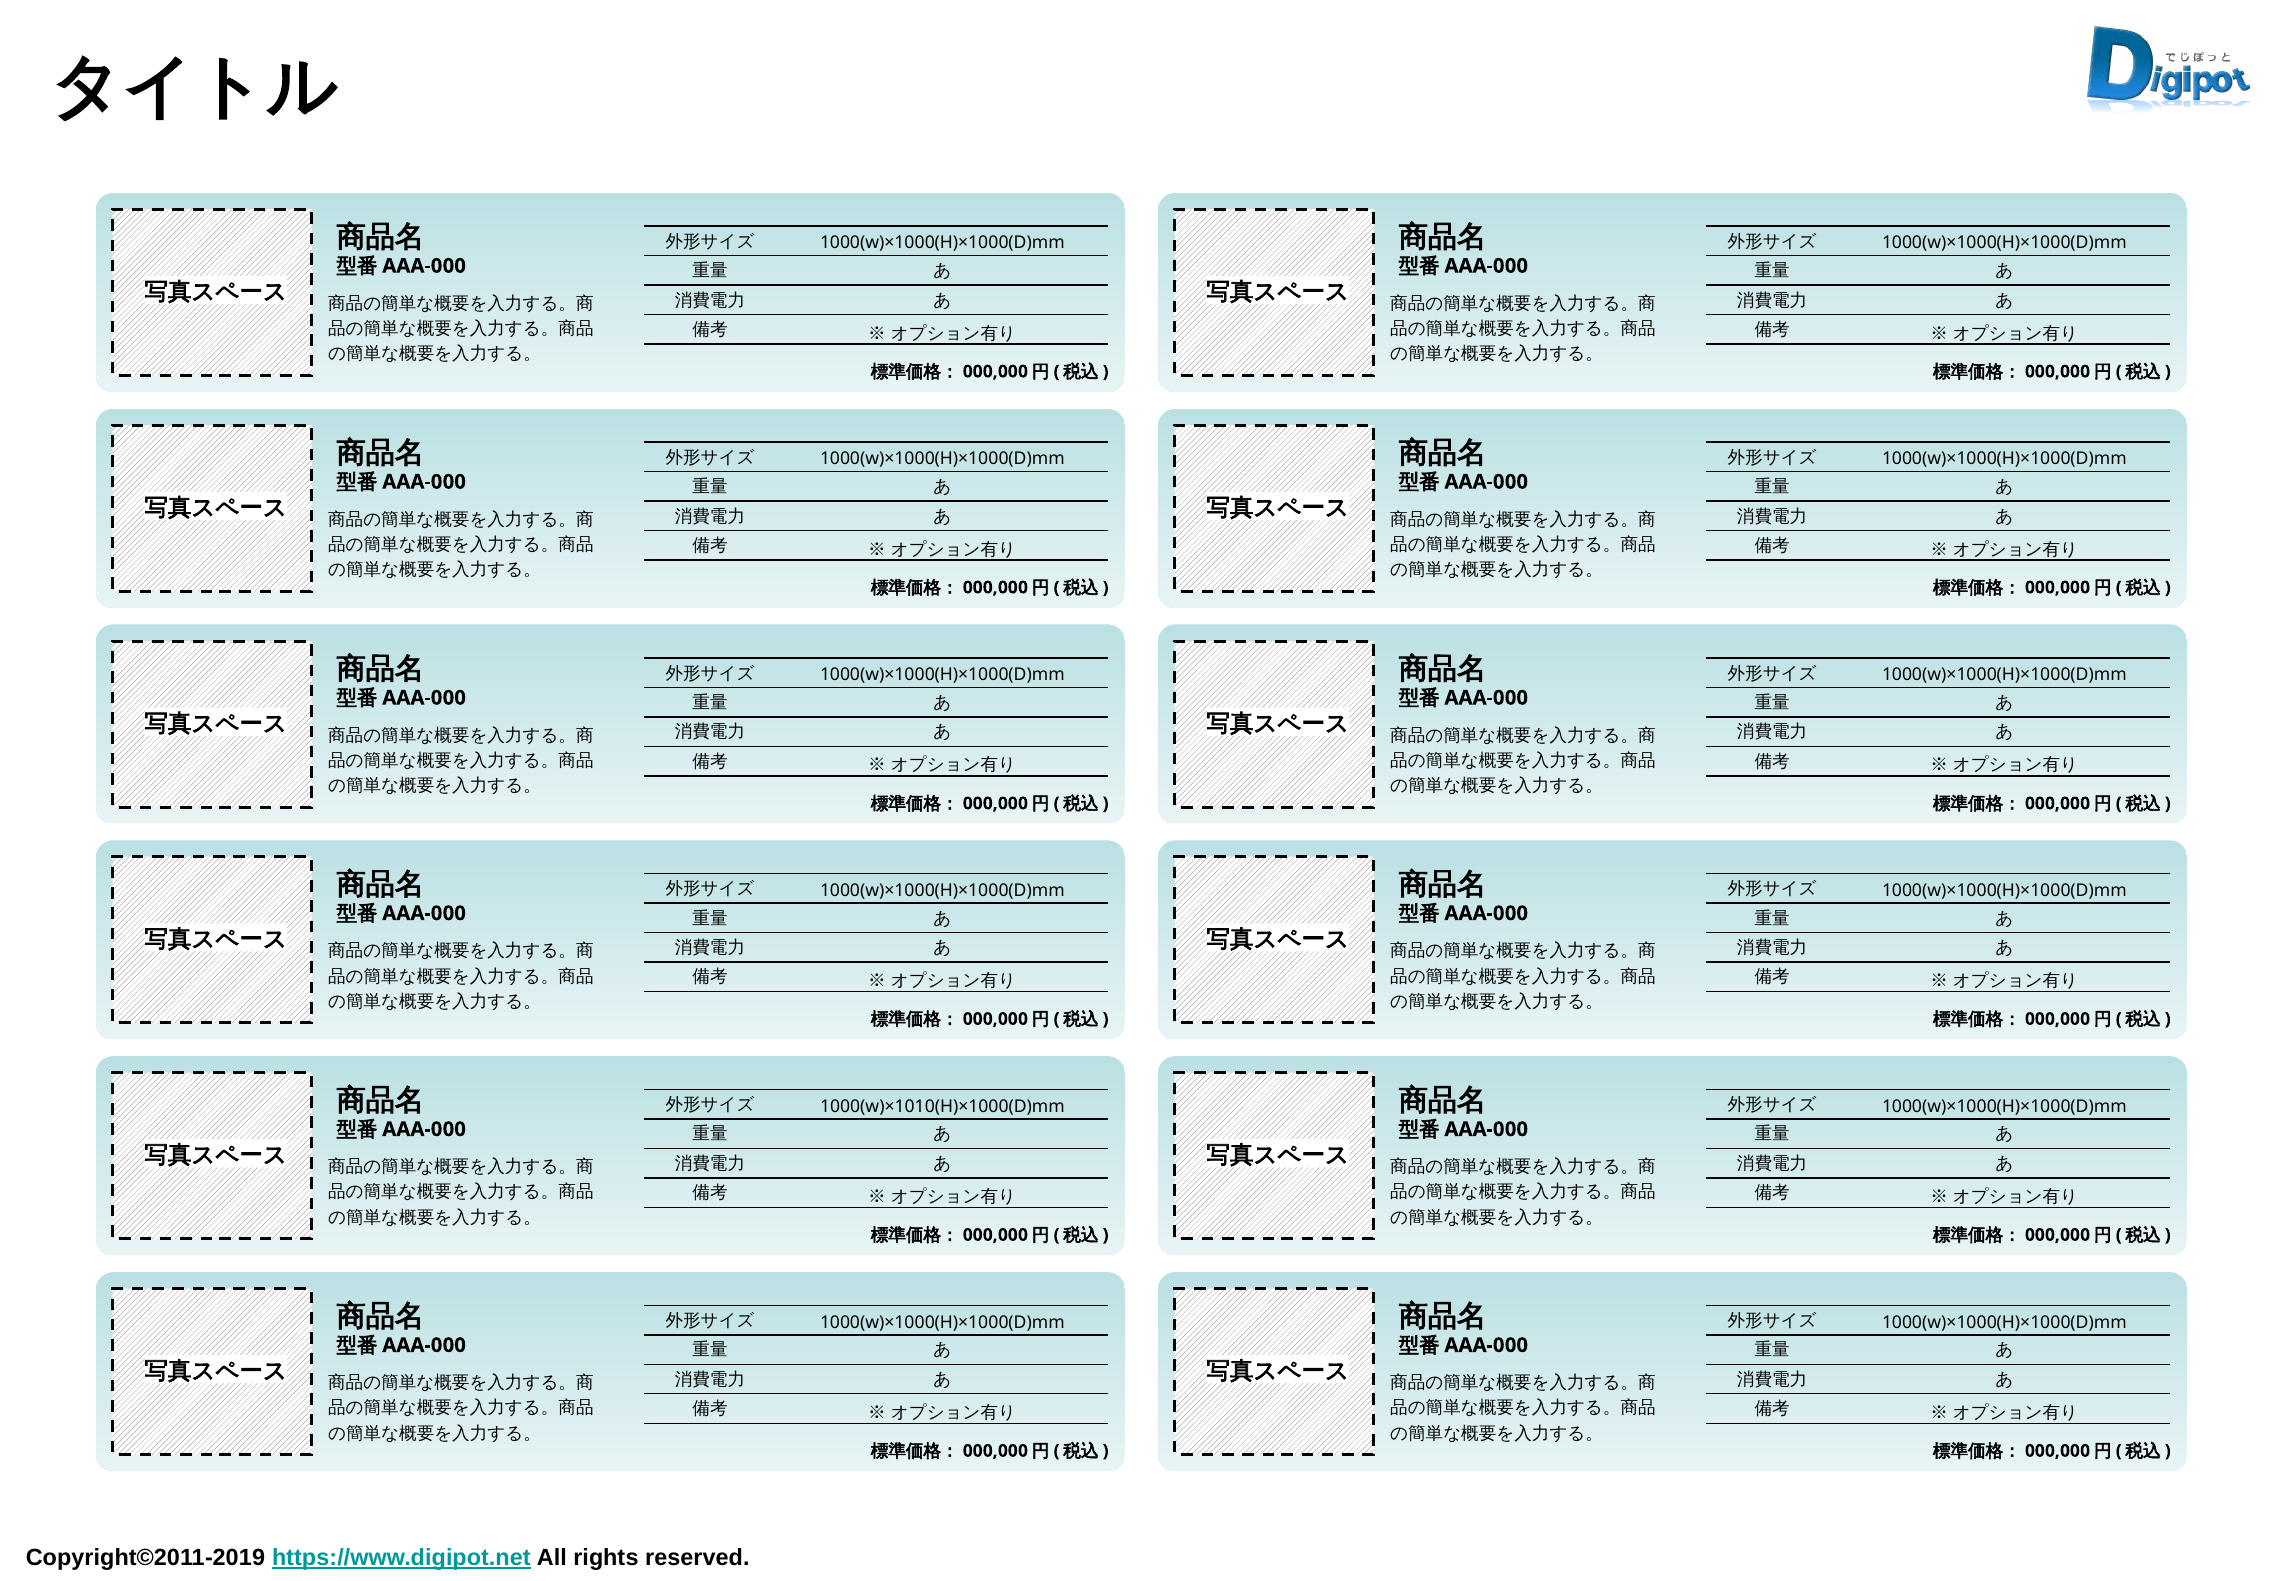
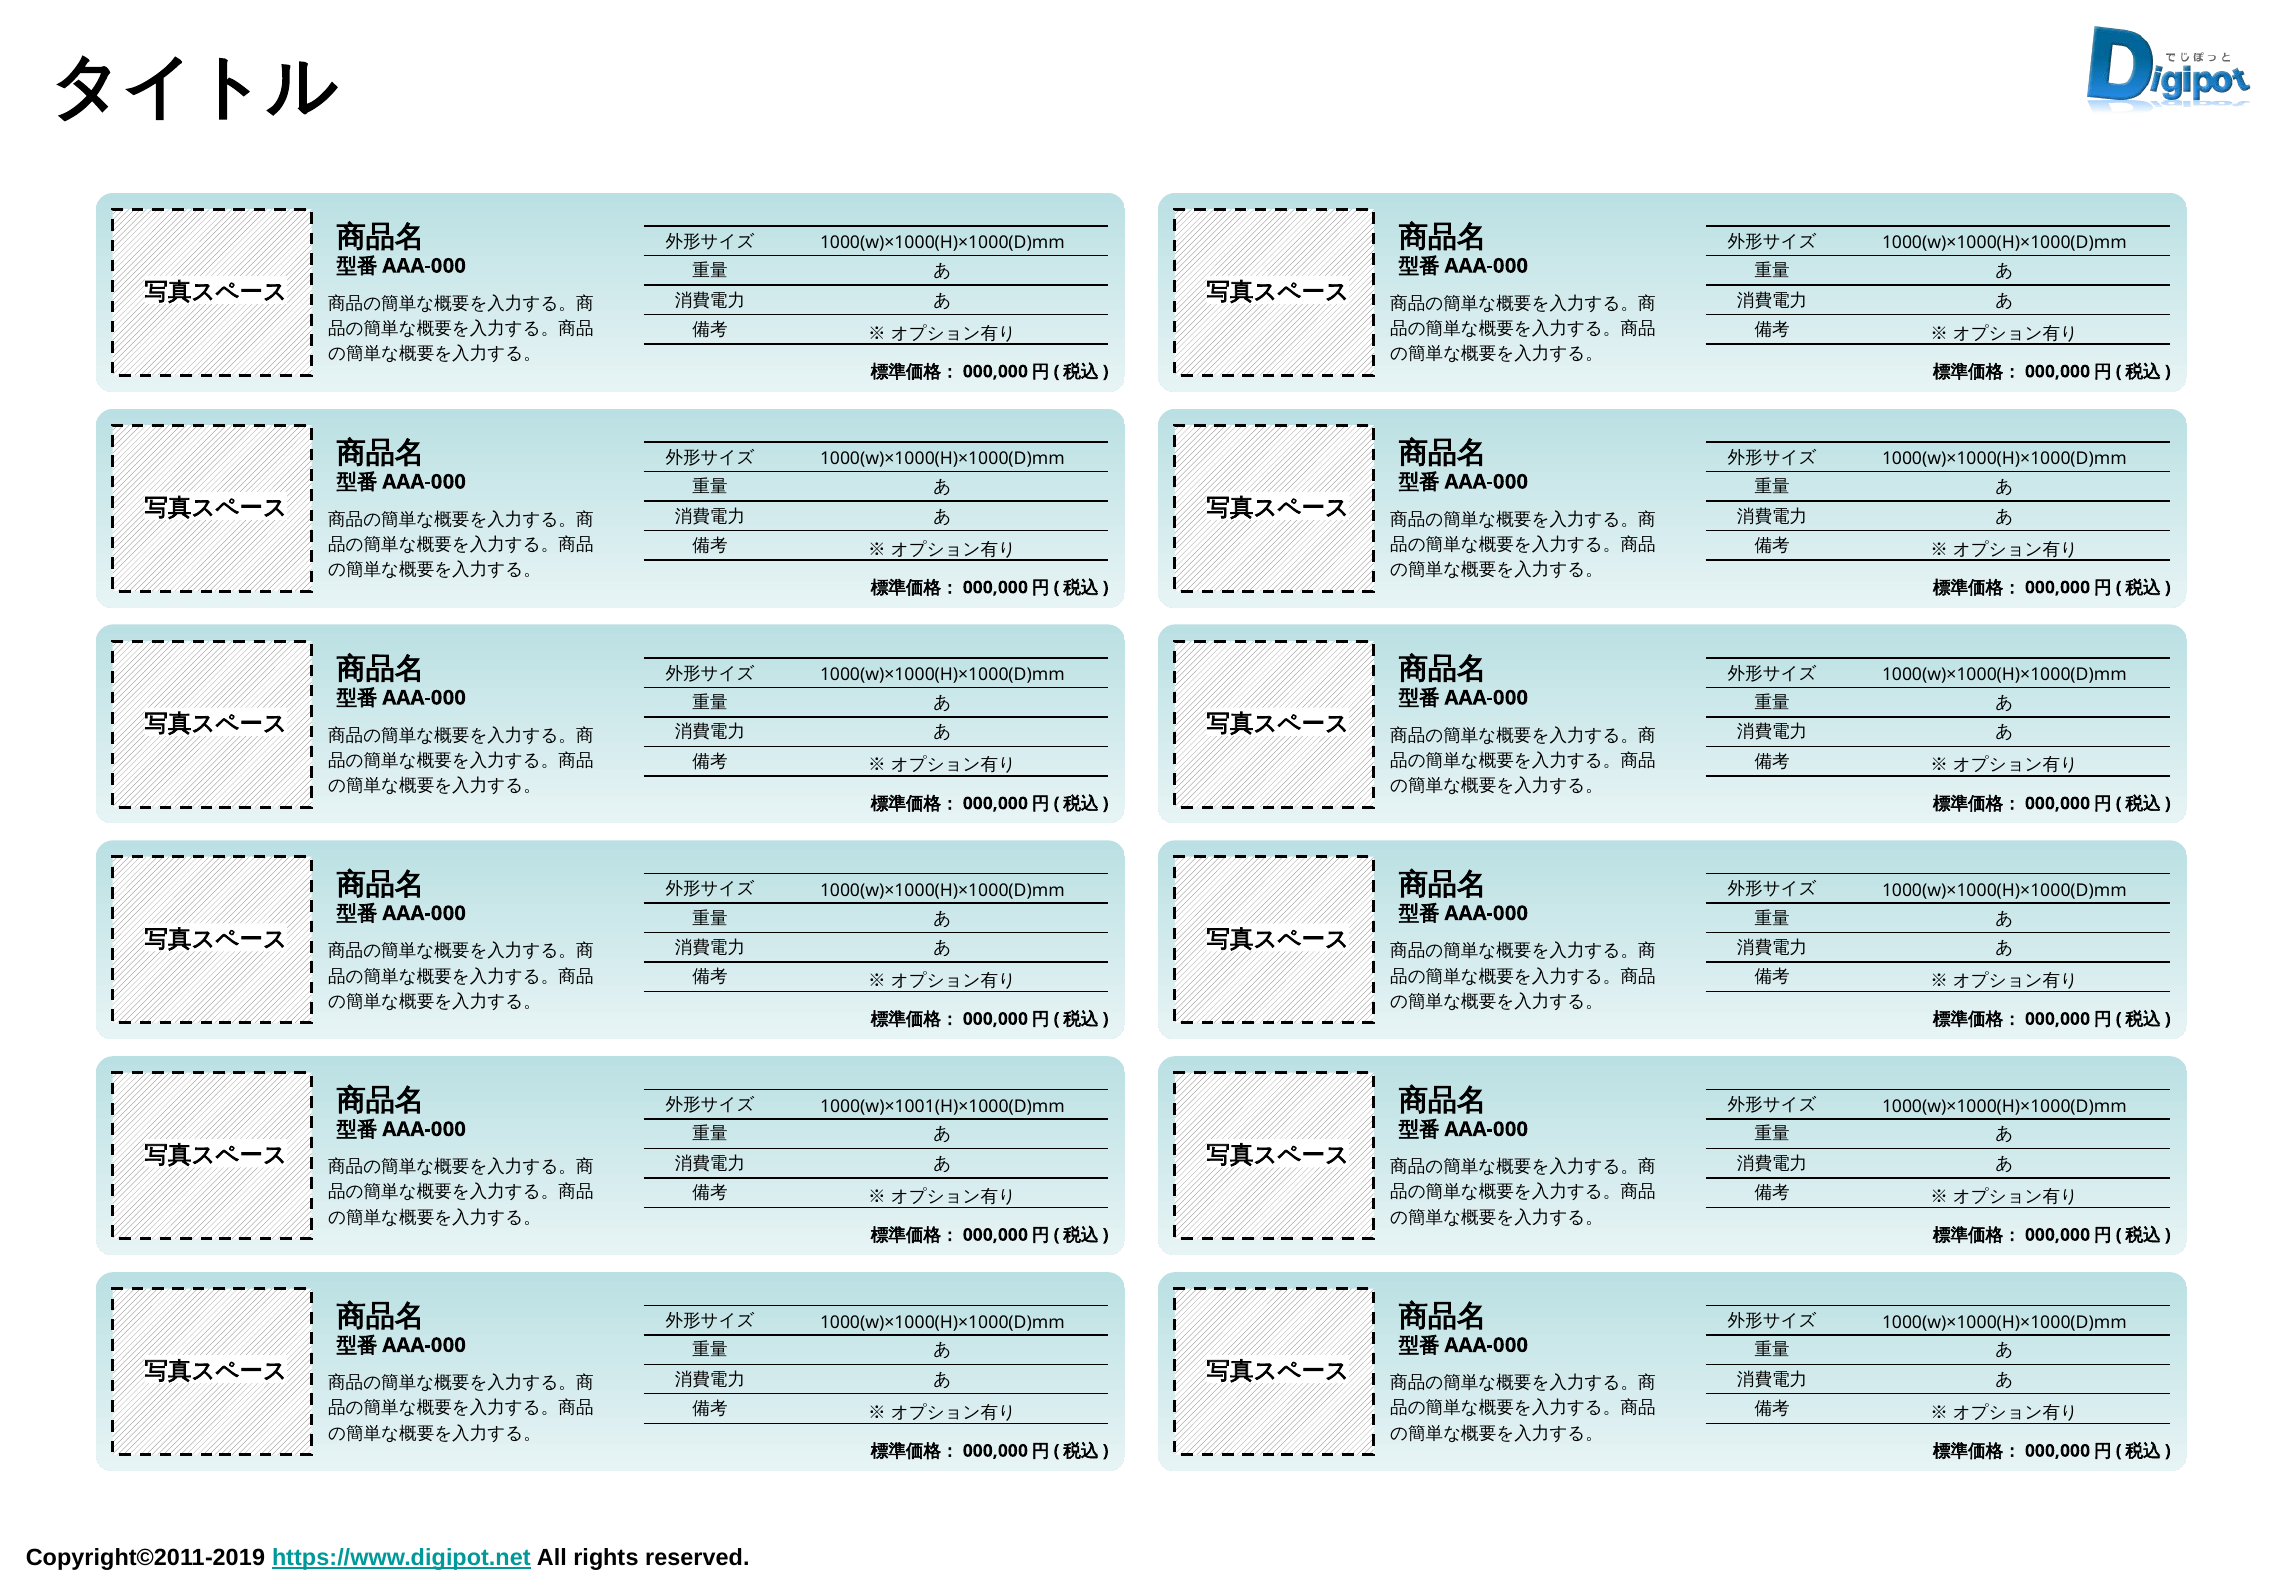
1000(w)×1010(H)×1000(D)mm: 1000(w)×1010(H)×1000(D)mm -> 1000(w)×1001(H)×1000(D)mm (942, 1106)
